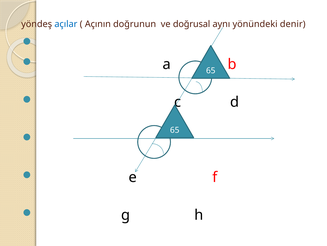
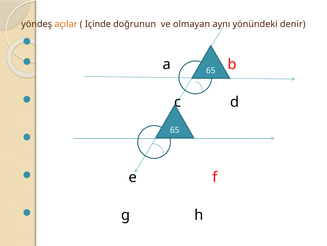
açılar colour: blue -> orange (66, 24)
Açının: Açının -> Içinde (98, 24)
doğrusal: doğrusal -> olmayan (192, 24)
